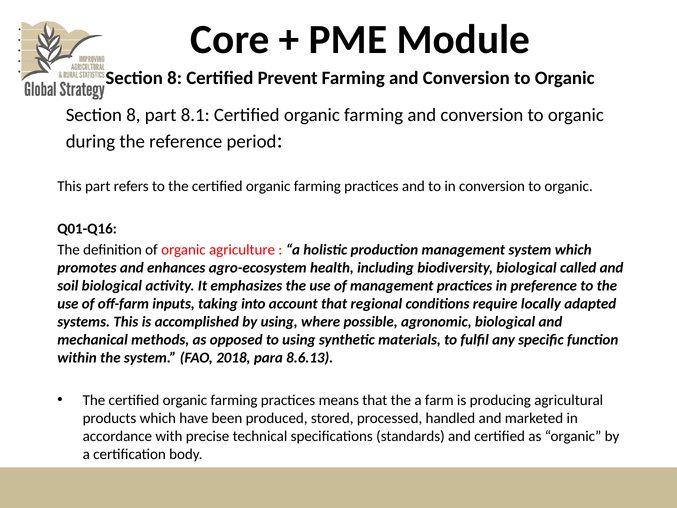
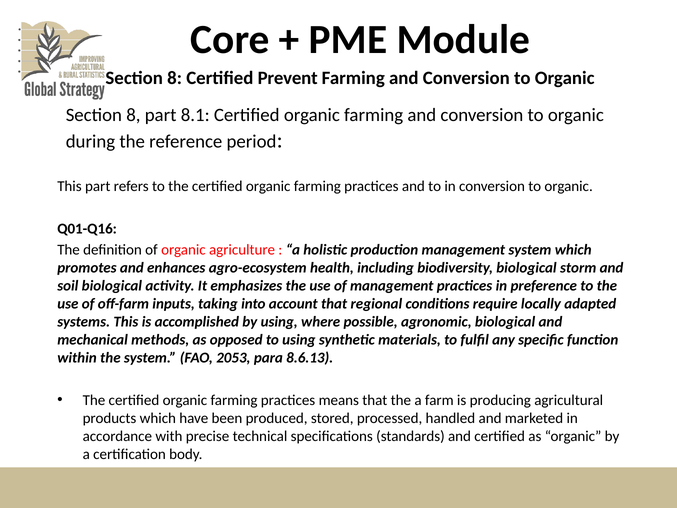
called: called -> storm (578, 268)
2018: 2018 -> 2053 (233, 358)
